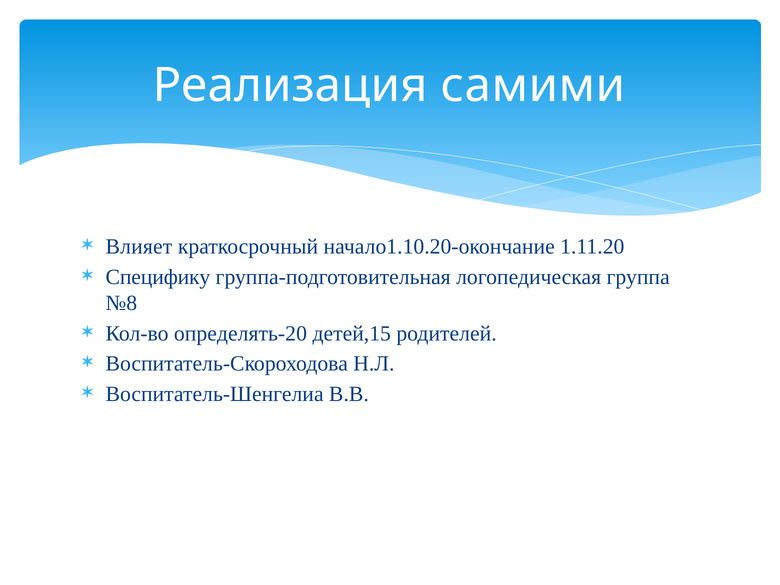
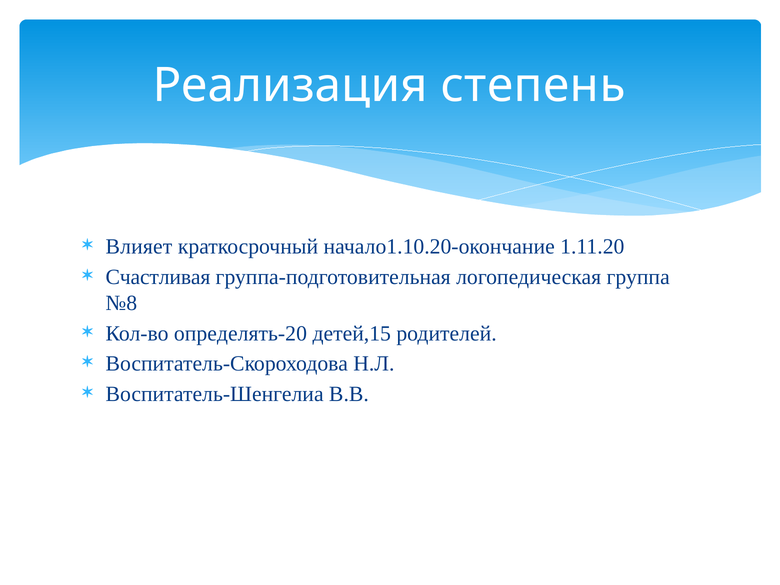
самими: самими -> степень (533, 86)
Специфику: Специфику -> Счастливая (158, 277)
